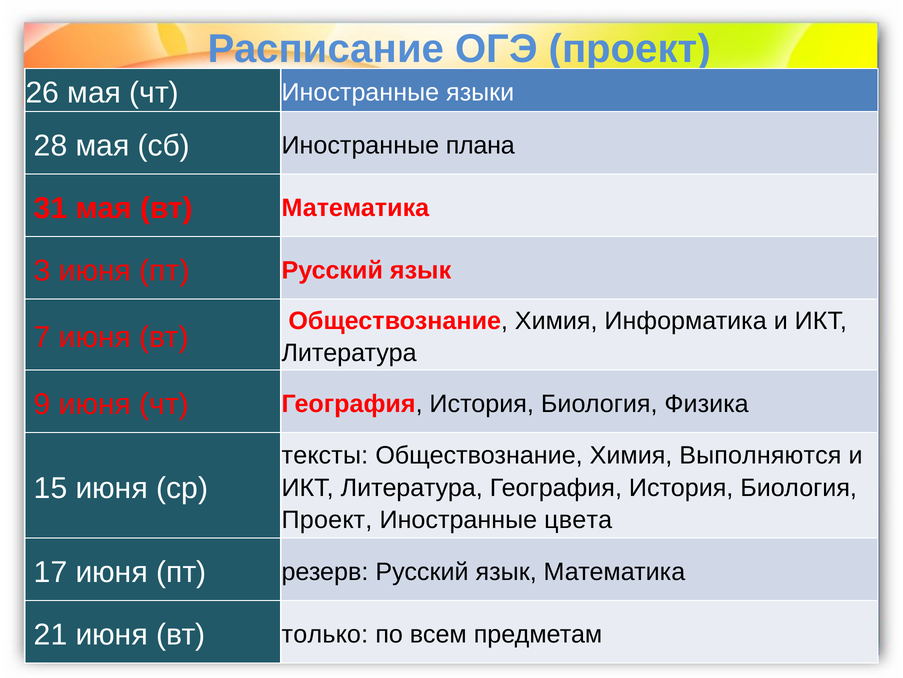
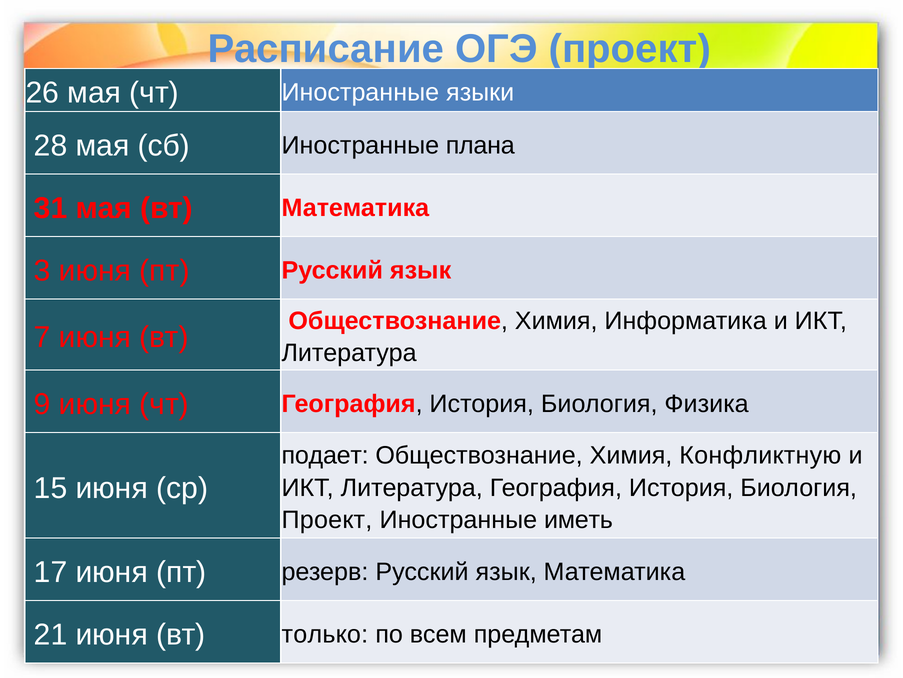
тексты: тексты -> подает (325, 455)
Выполняются: Выполняются -> Конфликтную (760, 455)
цвета: цвета -> иметь (578, 519)
